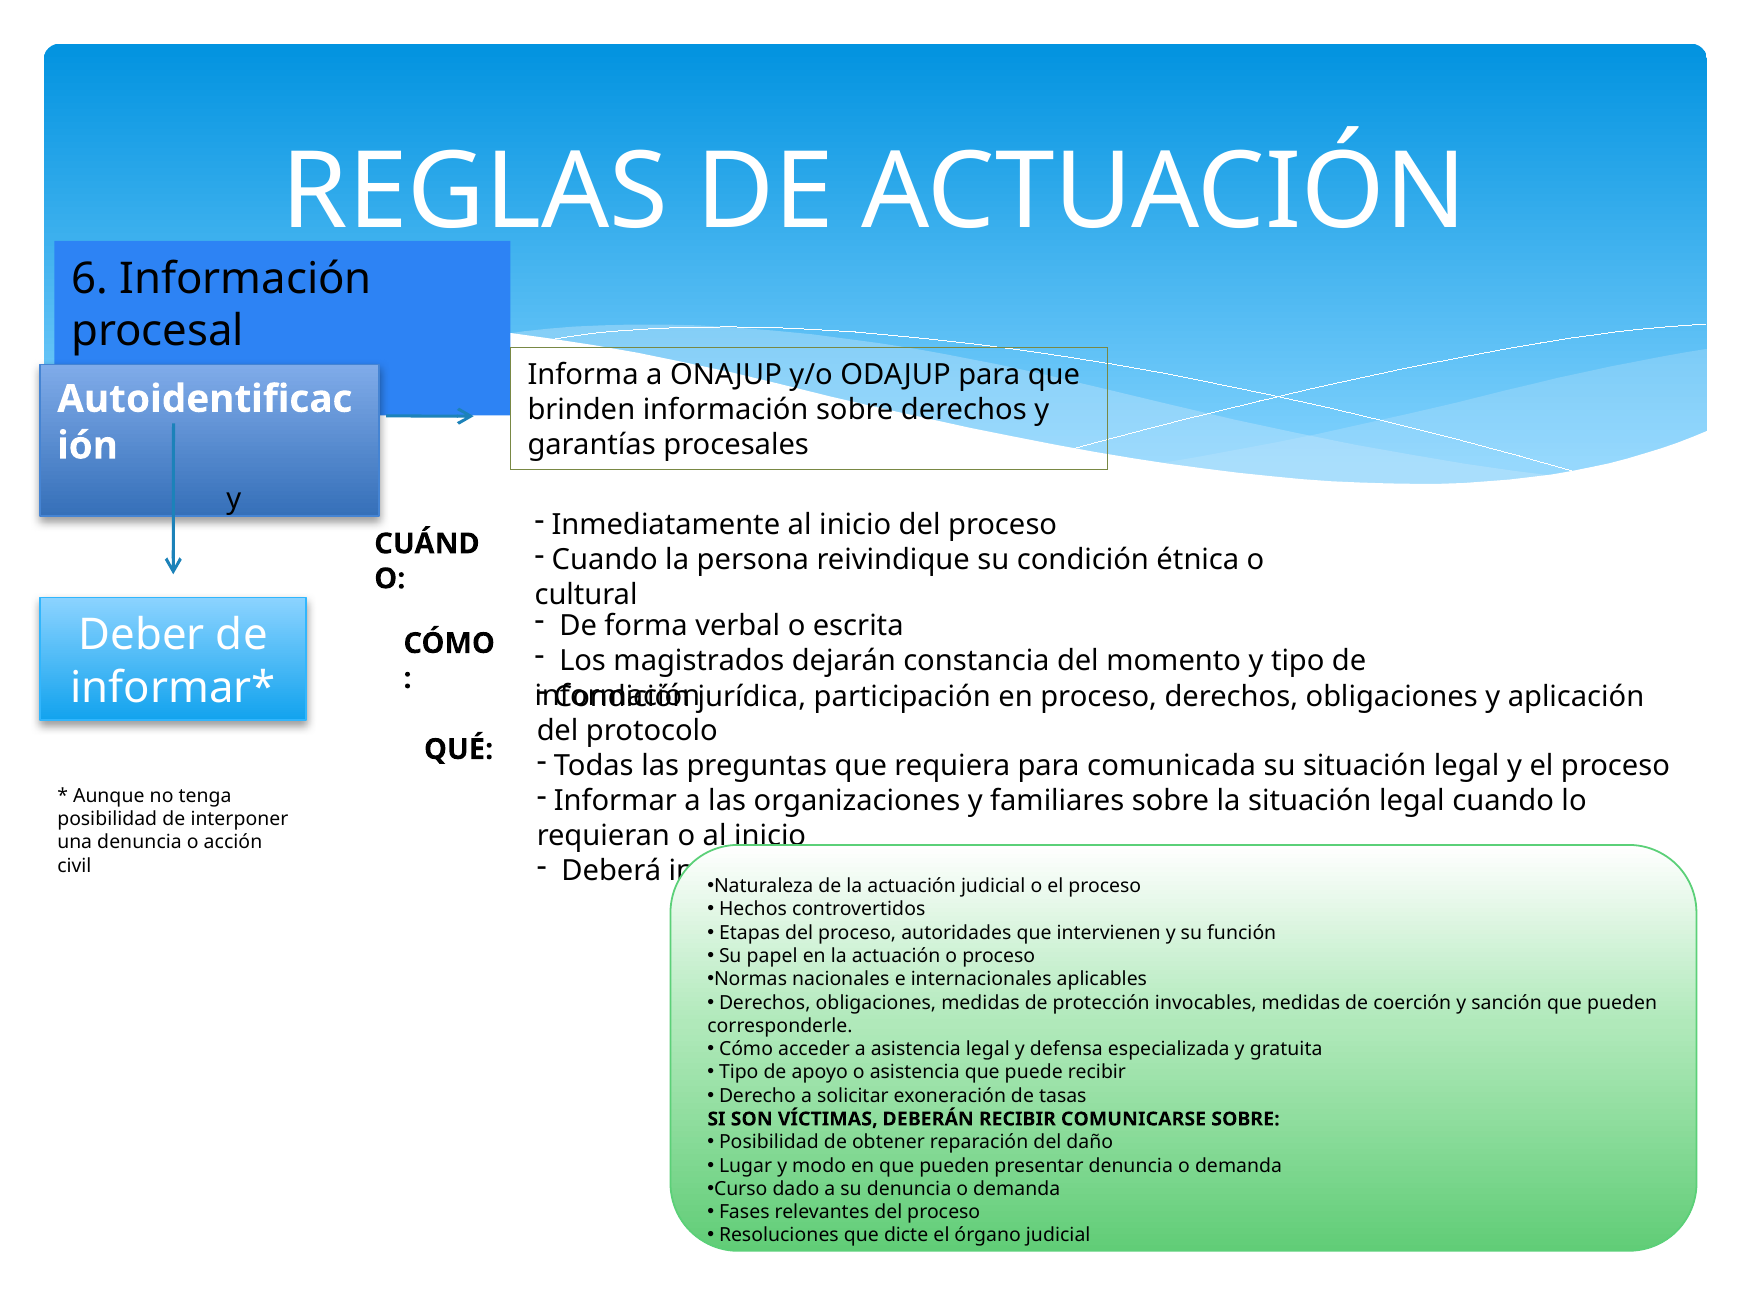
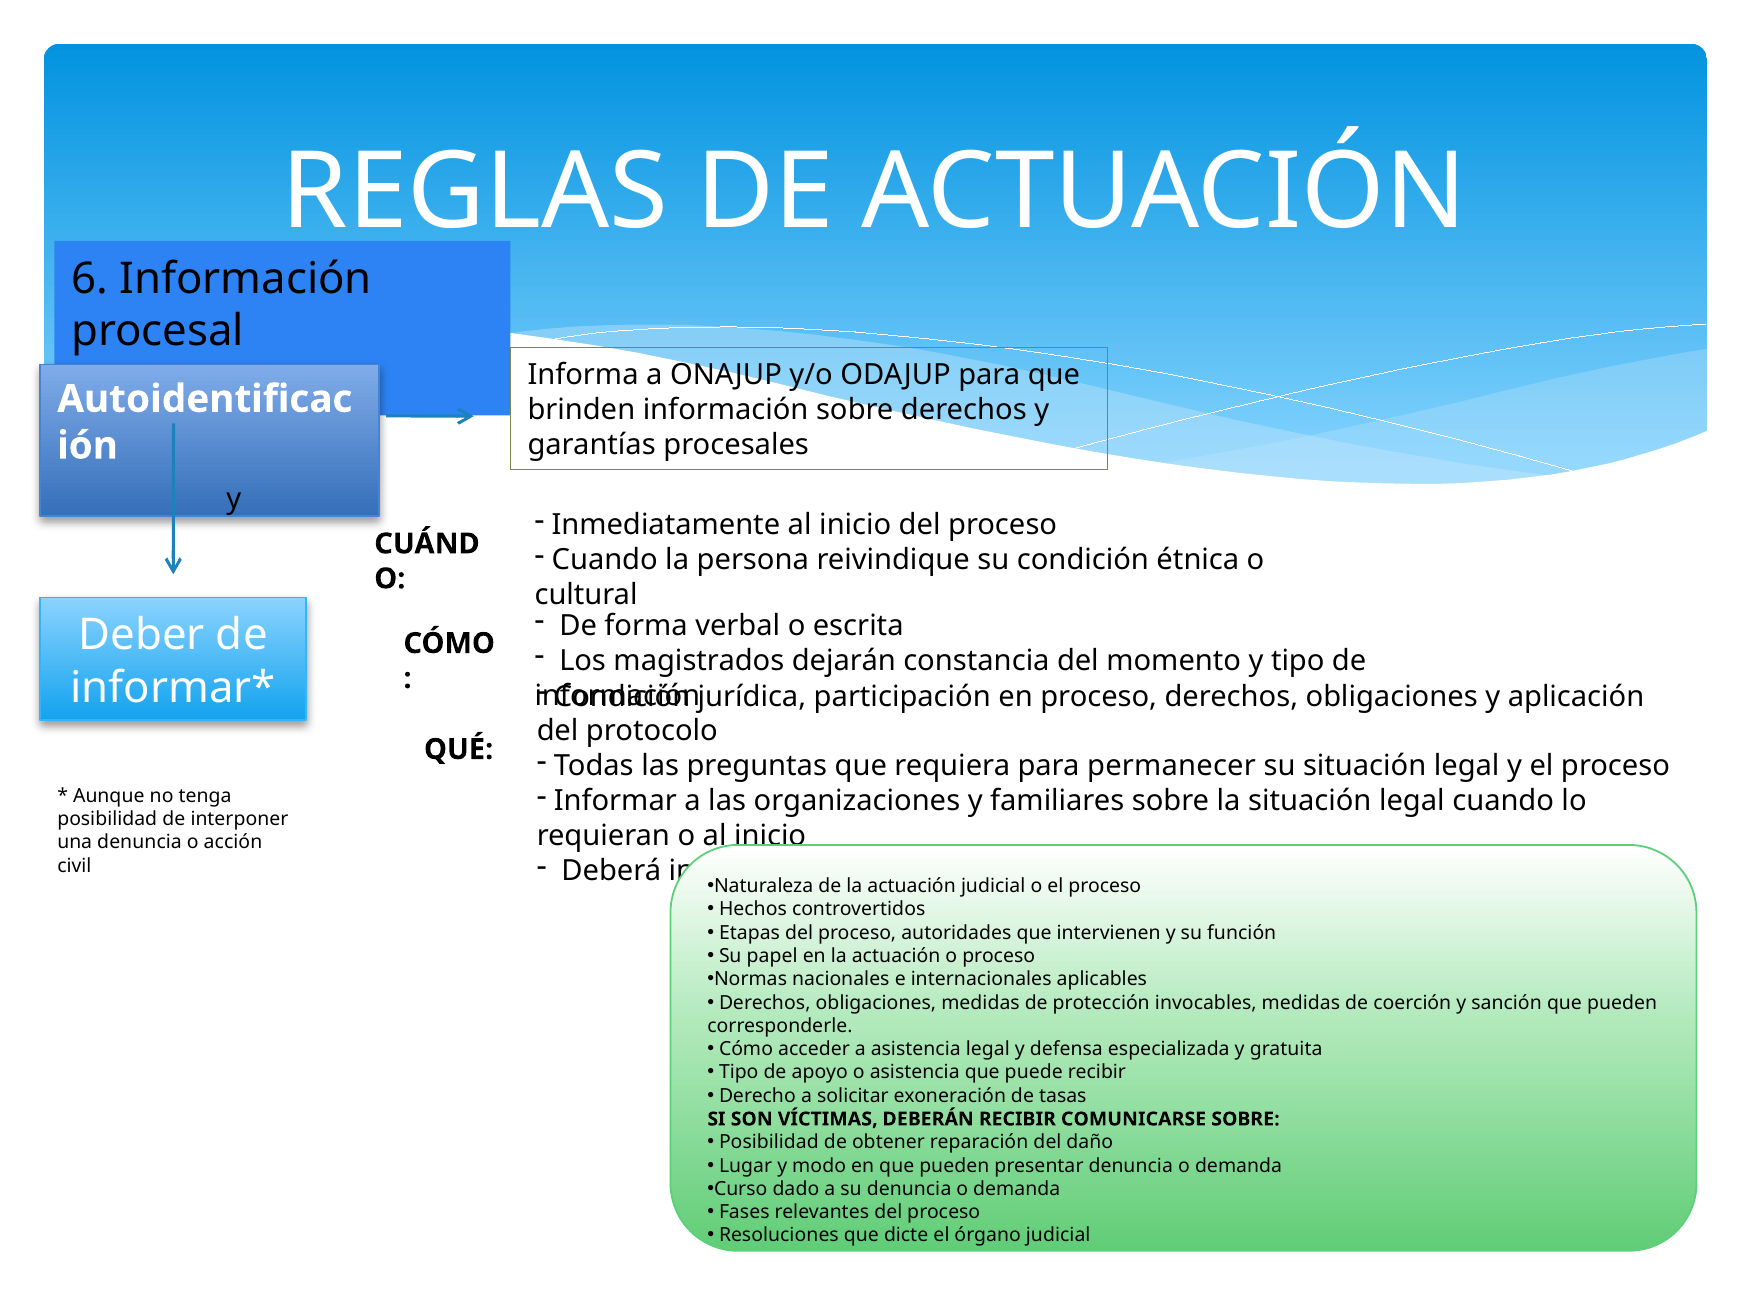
comunicada: comunicada -> permanecer (1172, 766)
